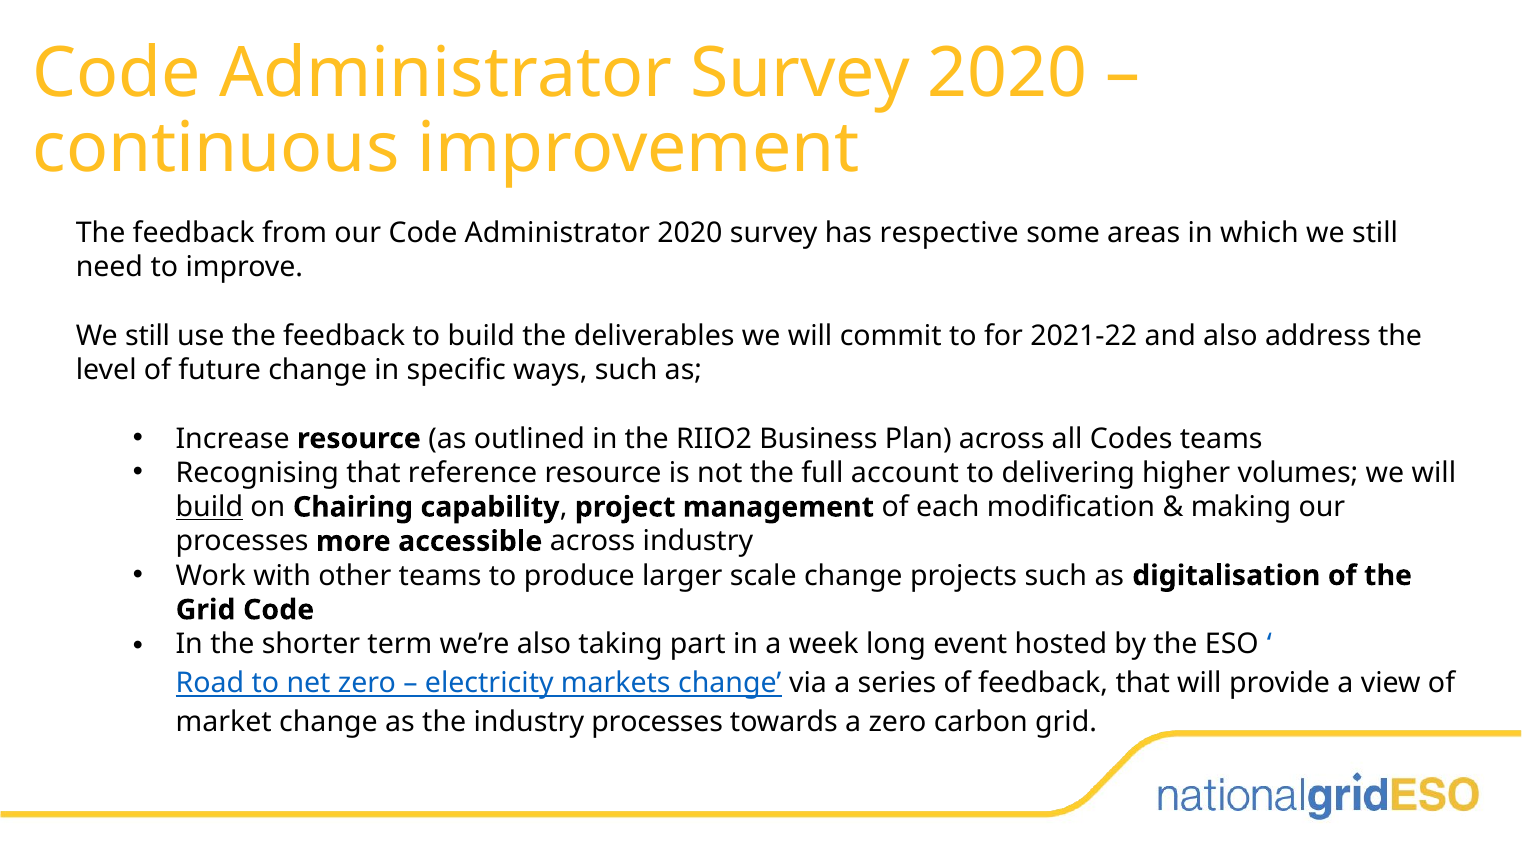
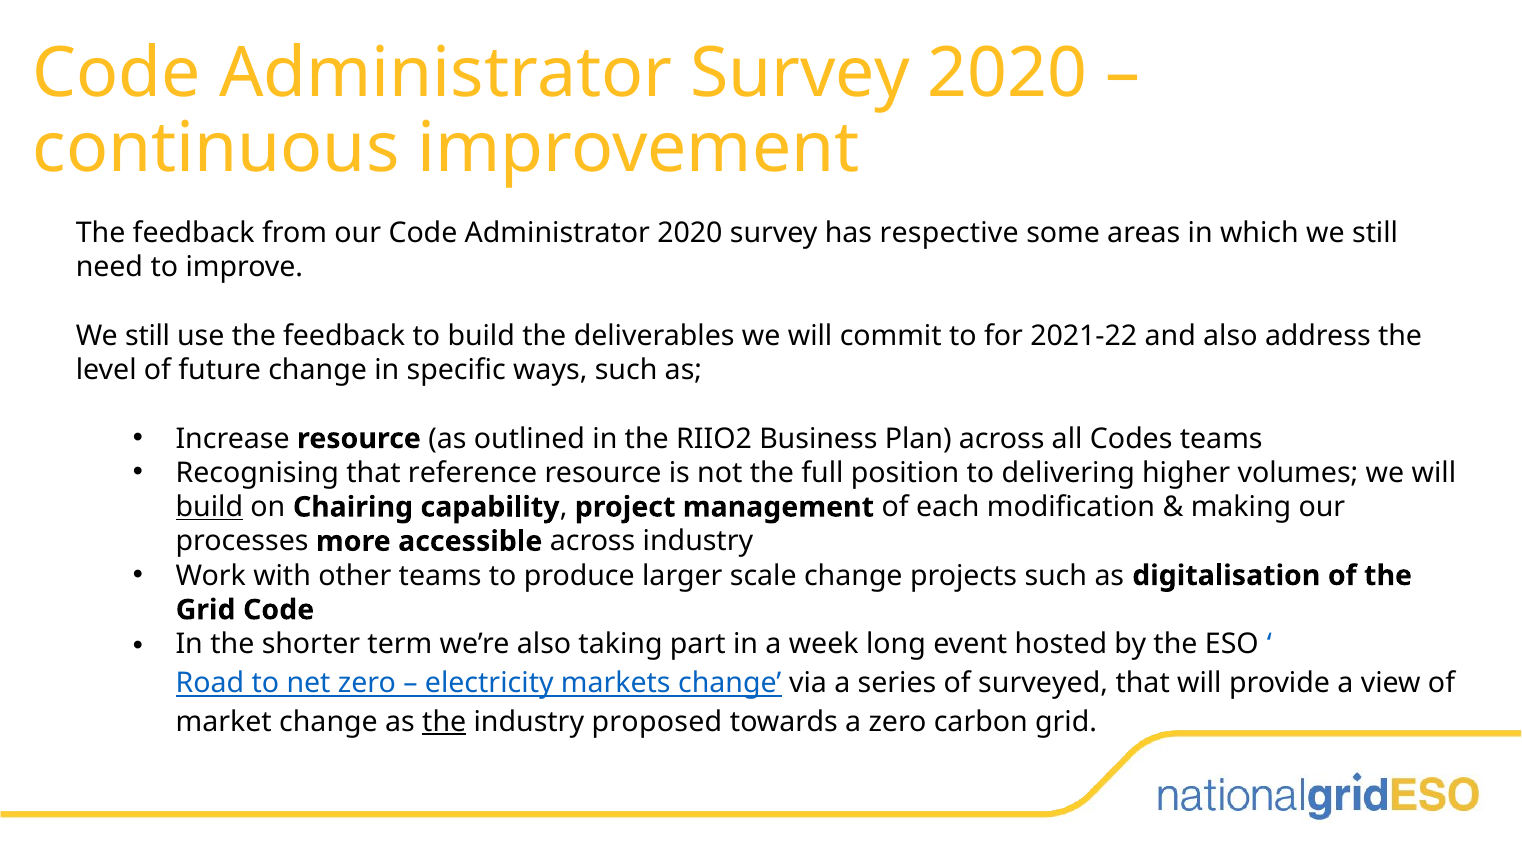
account: account -> position (905, 473)
of feedback: feedback -> surveyed (1043, 683)
the underline: none -> present (444, 722)
industry processes: processes -> proposed (657, 722)
